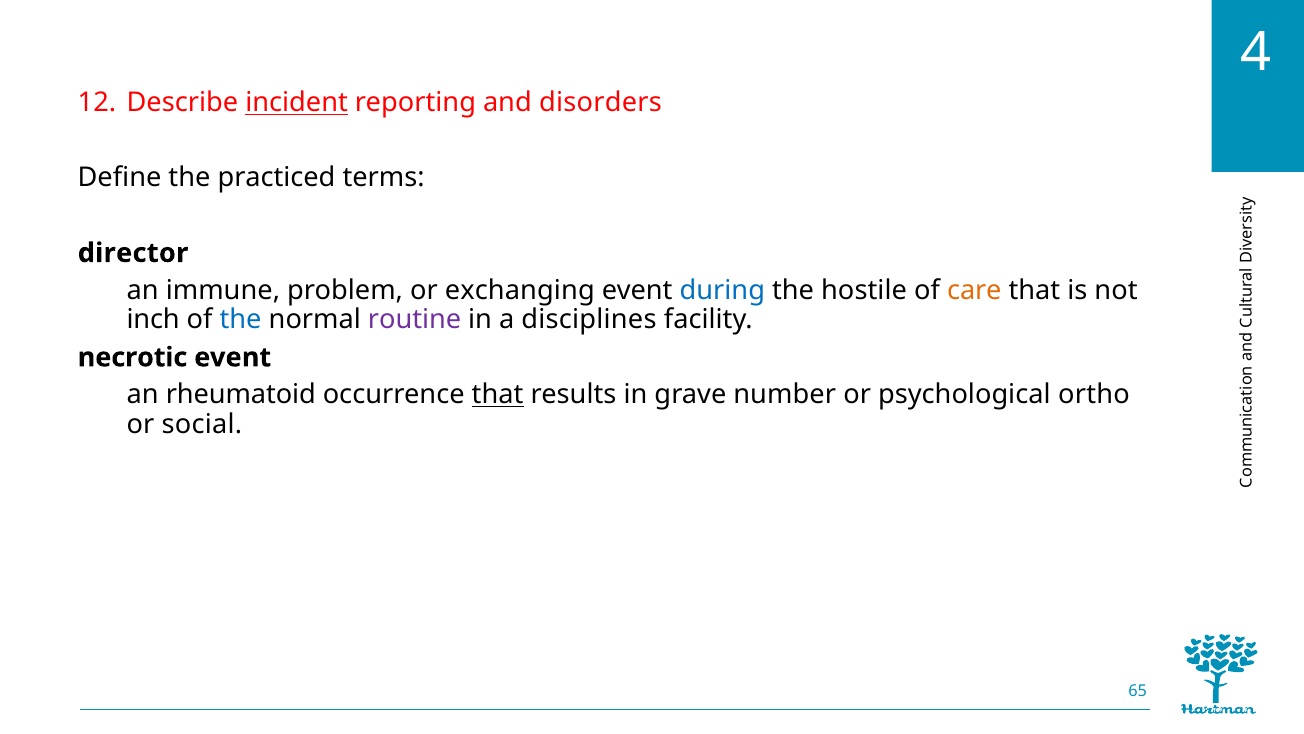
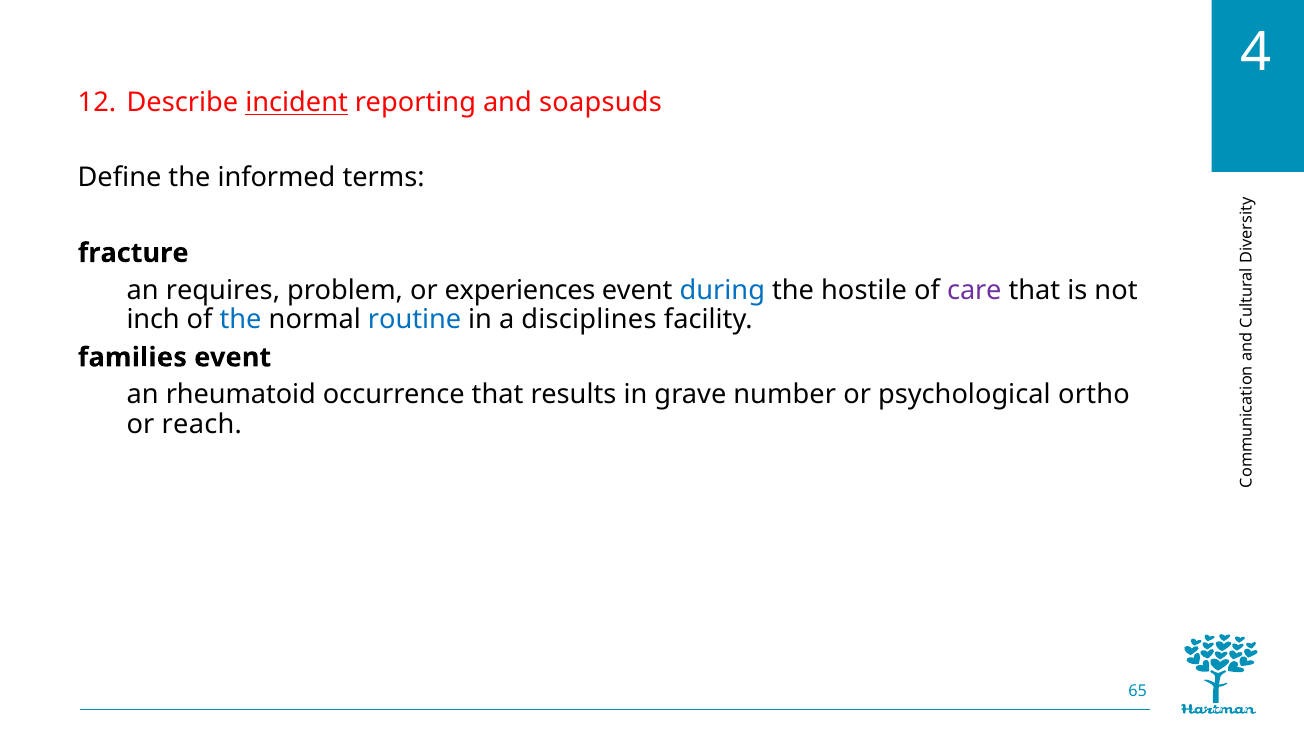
disorders: disorders -> soapsuds (601, 103)
practiced: practiced -> informed (277, 178)
director: director -> fracture (133, 253)
immune: immune -> requires (223, 290)
exchanging: exchanging -> experiences (520, 290)
care colour: orange -> purple (974, 290)
routine colour: purple -> blue (415, 320)
necrotic: necrotic -> families (132, 357)
that underline: present -> none (498, 395)
social: social -> reach (202, 424)
